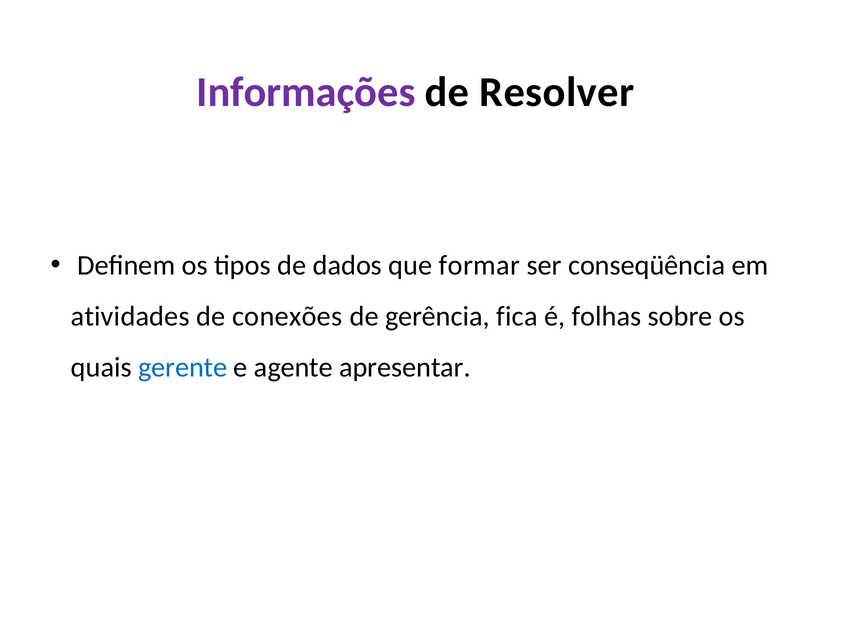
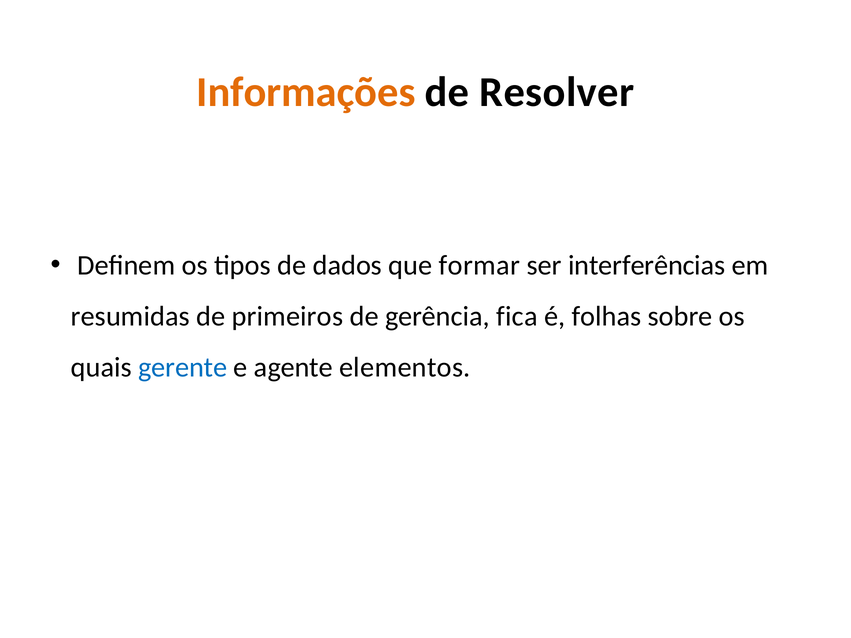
Informações colour: purple -> orange (306, 92)
conseqüência: conseqüência -> interferências (647, 266)
atividades: atividades -> resumidas (130, 317)
conexões: conexões -> primeiros (287, 317)
apresentar: apresentar -> elementos (405, 368)
